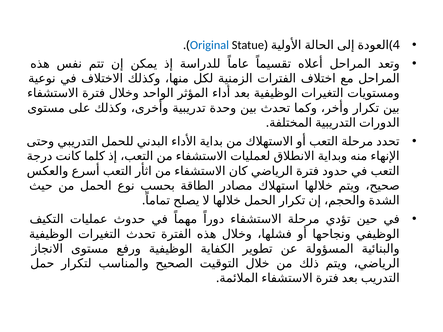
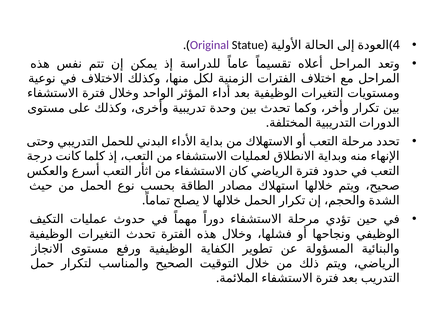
Original colour: blue -> purple (209, 45)
